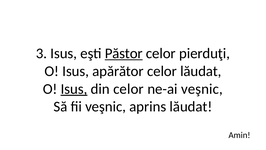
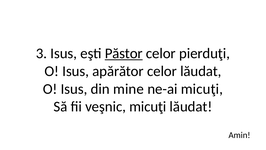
Isus underline: present -> none (74, 89)
din celor: celor -> mine (128, 89)
ne-ai veşnic: veşnic -> micuţi (202, 89)
veşnic aprins: aprins -> micuţi (148, 106)
